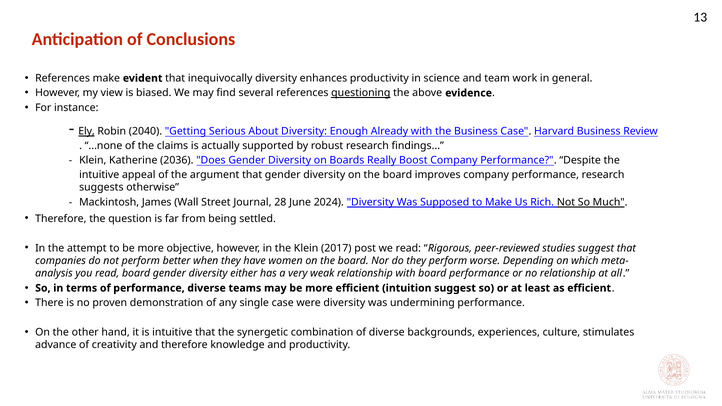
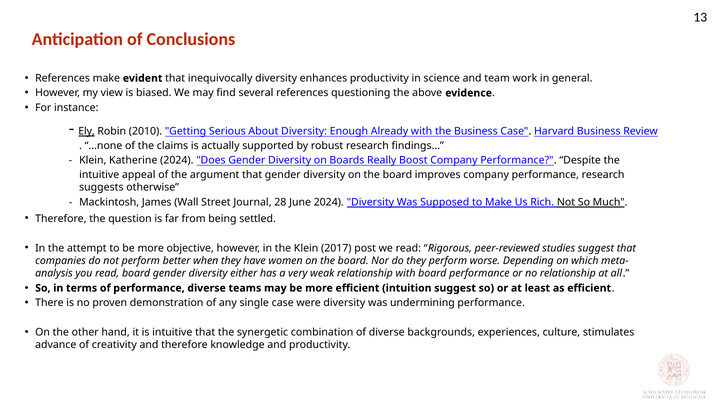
questioning underline: present -> none (361, 93)
2040: 2040 -> 2010 (145, 132)
Katherine 2036: 2036 -> 2024 (177, 160)
